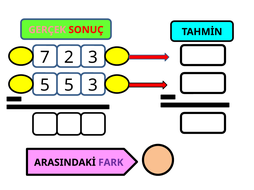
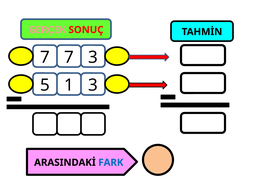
7 2: 2 -> 7 (69, 57)
5 5: 5 -> 1 (69, 85)
FARK colour: purple -> blue (111, 163)
